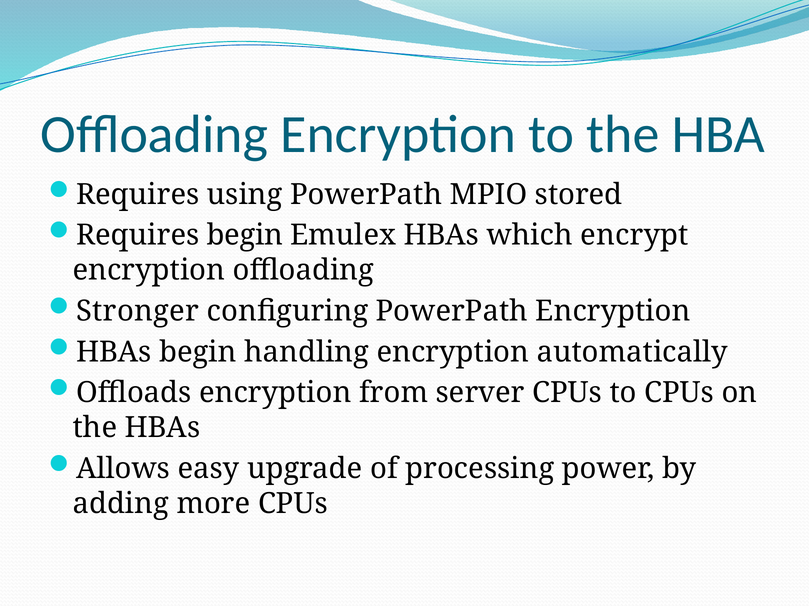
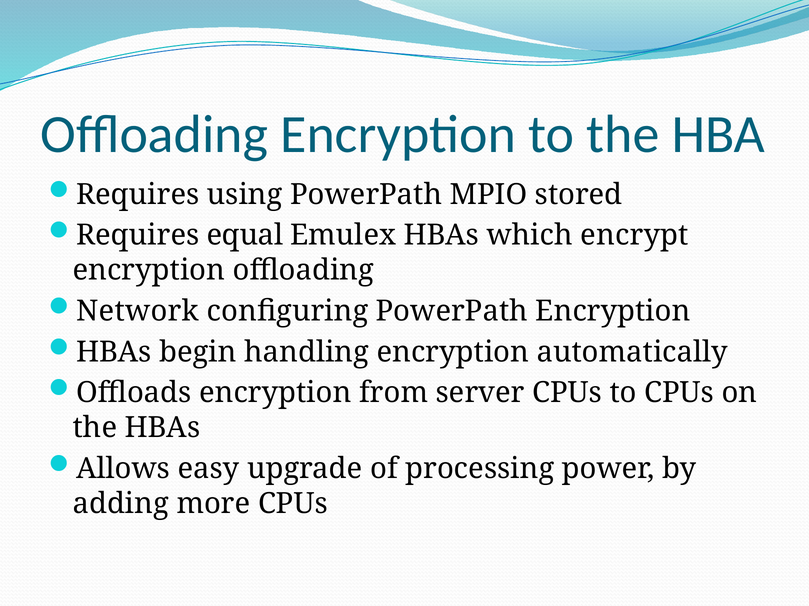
Requires begin: begin -> equal (245, 236)
Stronger: Stronger -> Network (138, 312)
